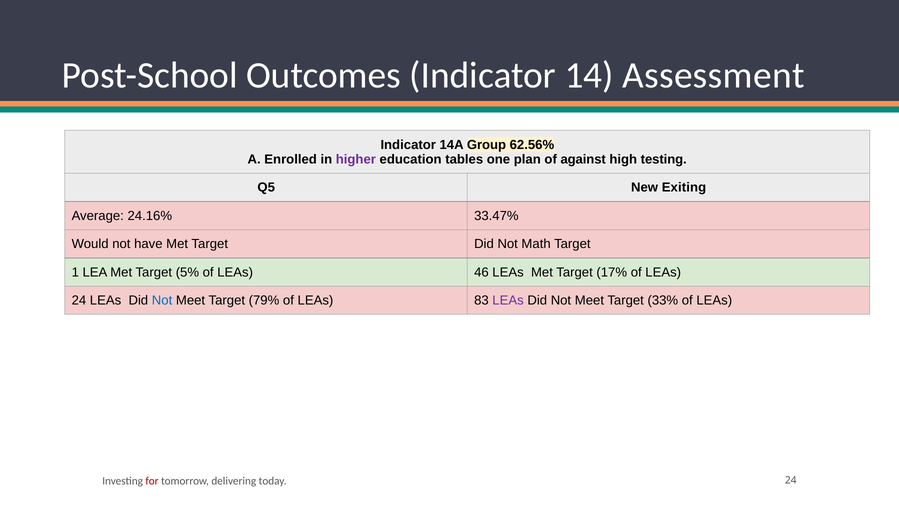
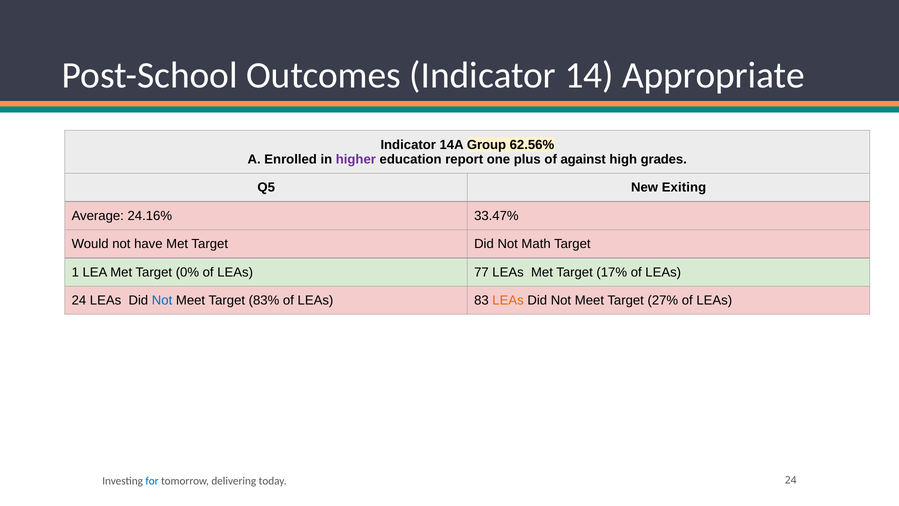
Assessment: Assessment -> Appropriate (714, 76)
tables: tables -> report (464, 159)
plan: plan -> plus (527, 159)
testing: testing -> grades (664, 159)
5%: 5% -> 0% (187, 272)
46: 46 -> 77 (481, 272)
79%: 79% -> 83% (264, 300)
LEAs colour: purple -> orange (508, 300)
33%: 33% -> 27% (663, 300)
for colour: red -> blue (152, 481)
